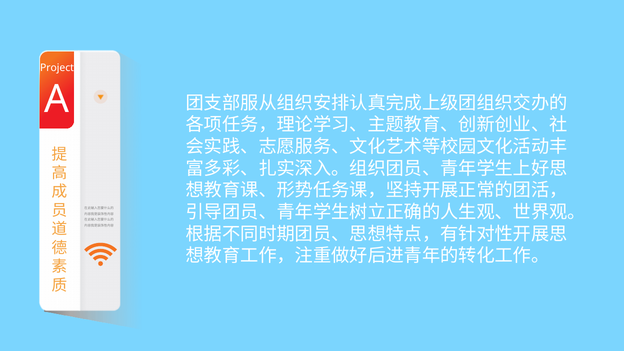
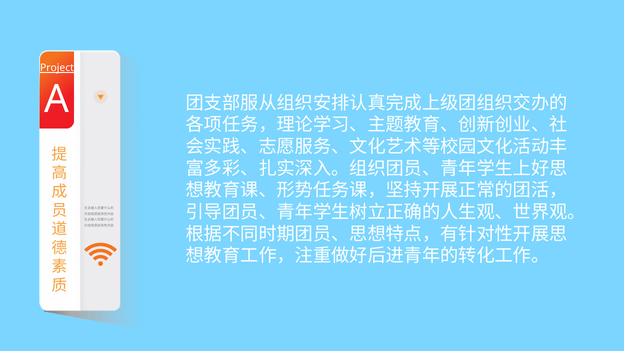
Project underline: none -> present (57, 68)
